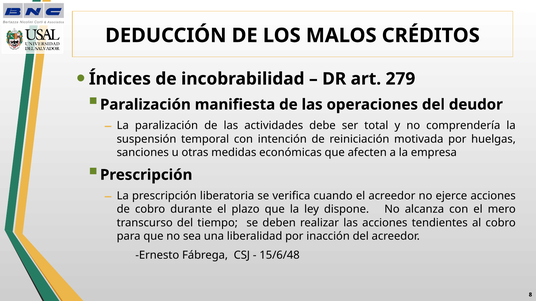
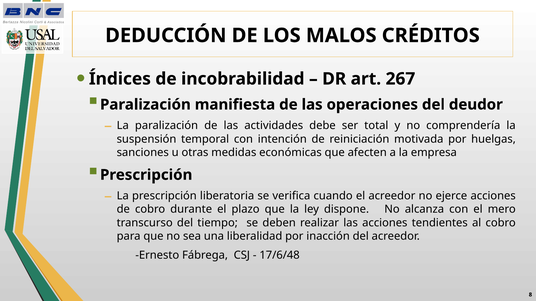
279: 279 -> 267 (400, 79)
15/6/48: 15/6/48 -> 17/6/48 (280, 255)
